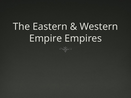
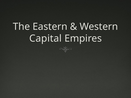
Empire: Empire -> Capital (45, 39)
